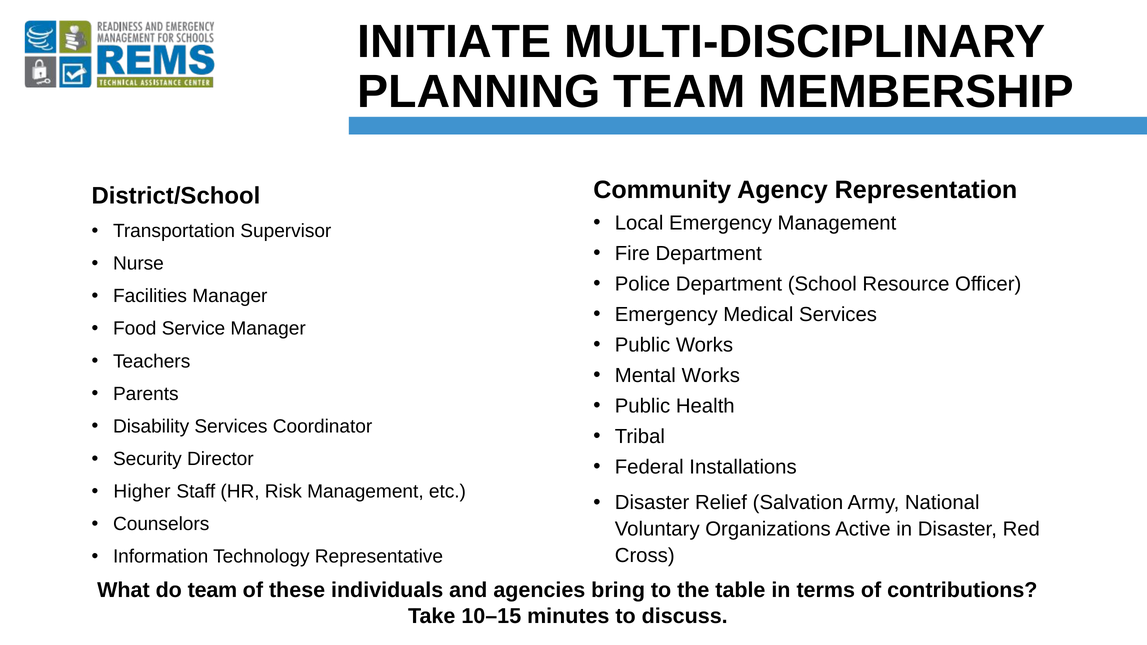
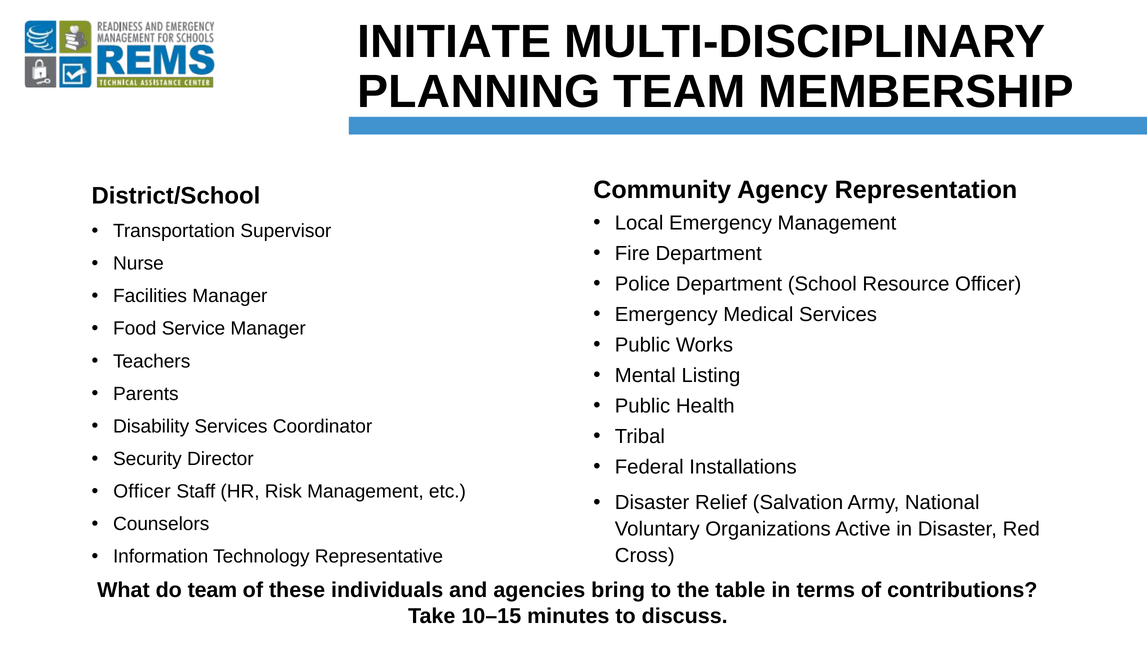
Mental Works: Works -> Listing (711, 376)
Higher: Higher -> Officer (142, 492)
